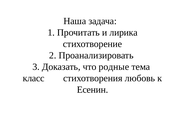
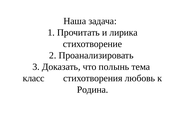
родные: родные -> полынь (114, 67)
Есенин: Есенин -> Родина (93, 89)
